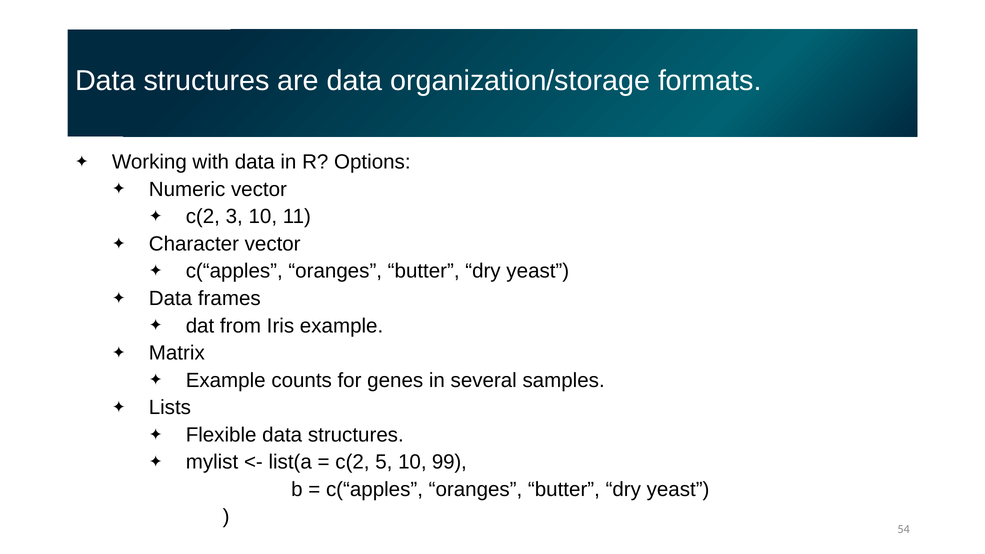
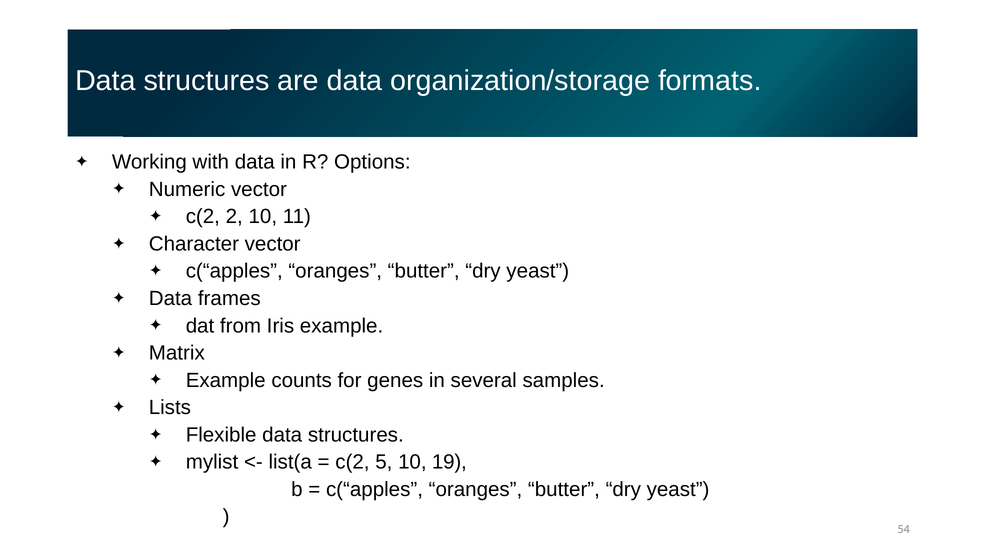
3: 3 -> 2 (234, 217)
99: 99 -> 19 (449, 462)
